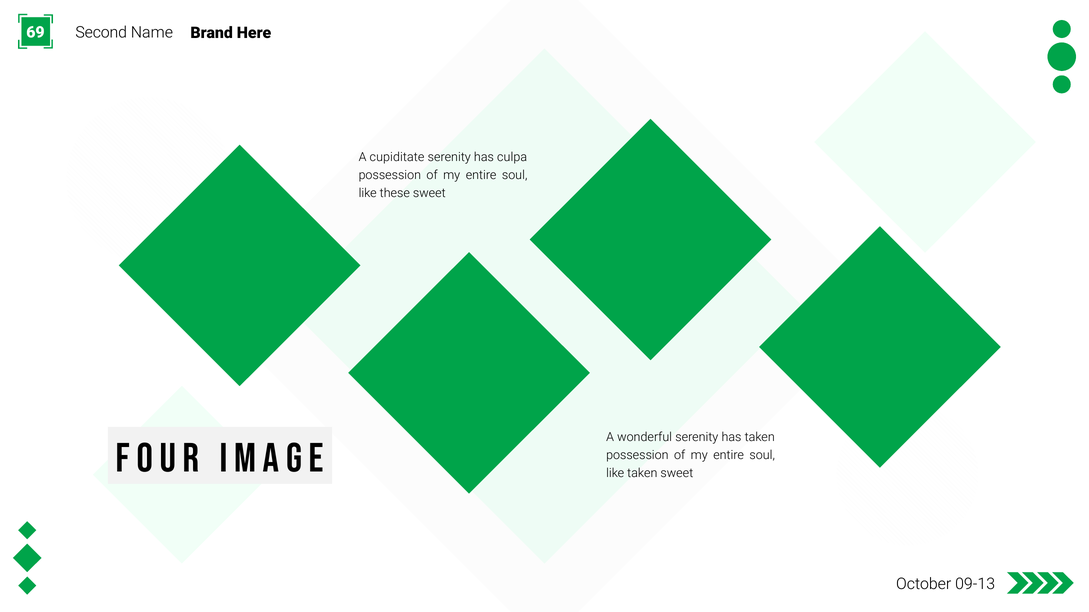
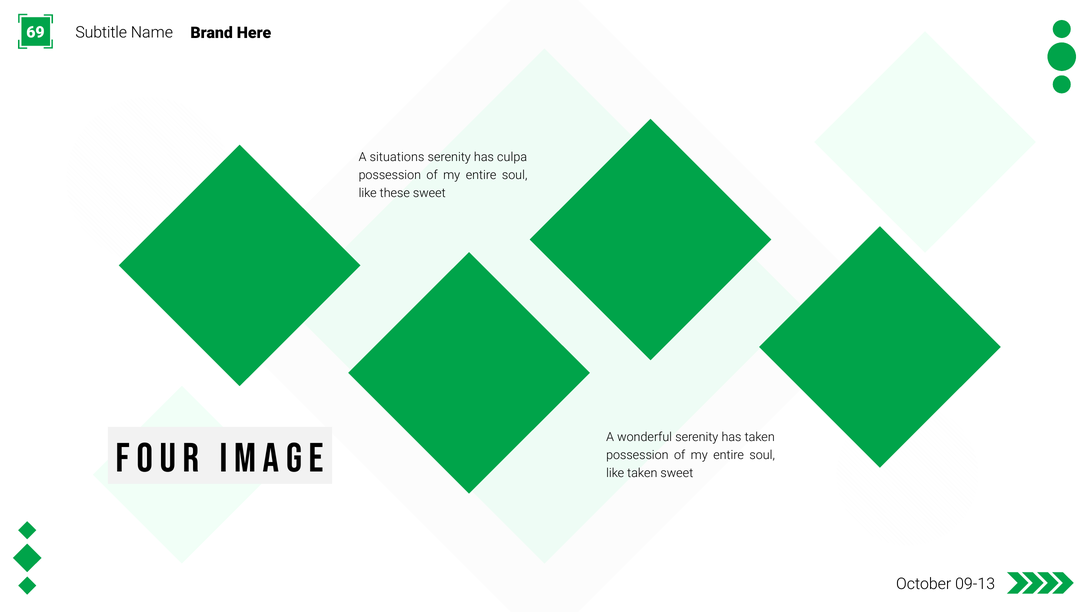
Second: Second -> Subtitle (101, 33)
cupiditate: cupiditate -> situations (397, 158)
